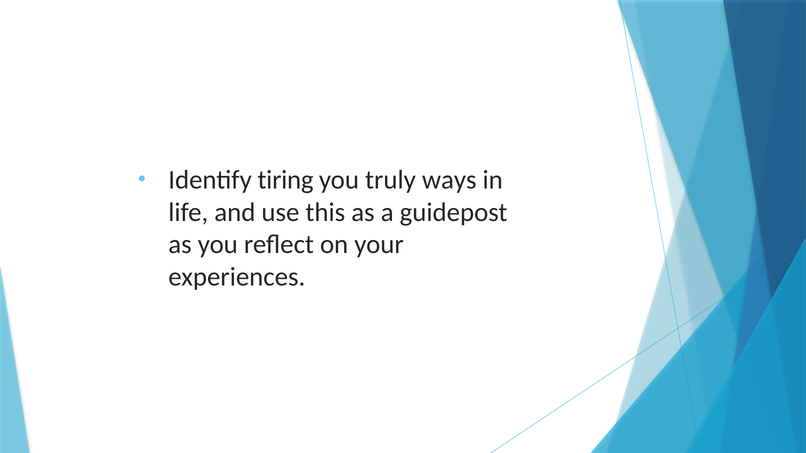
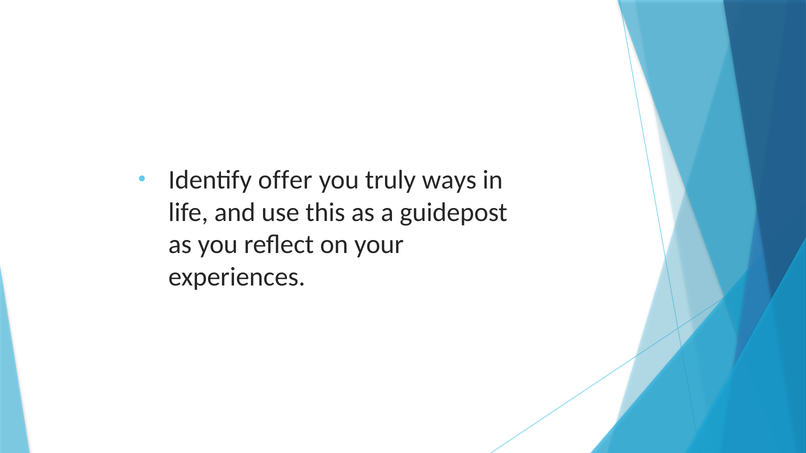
tiring: tiring -> offer (285, 180)
